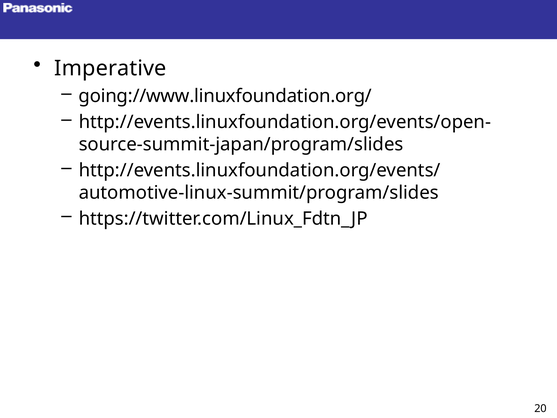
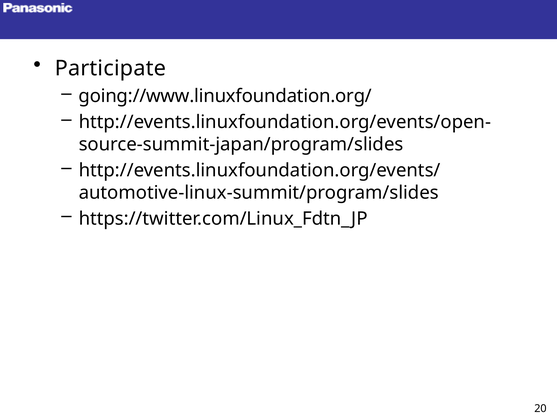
Imperative: Imperative -> Participate (110, 68)
